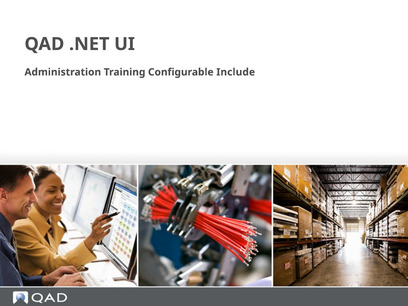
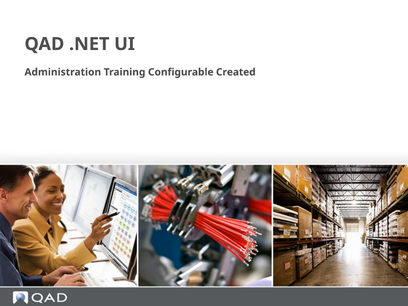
Include: Include -> Created (236, 72)
